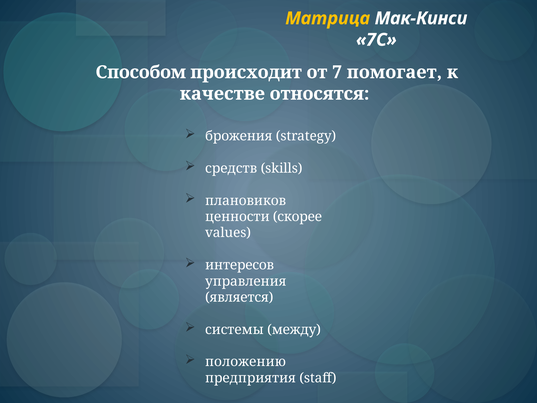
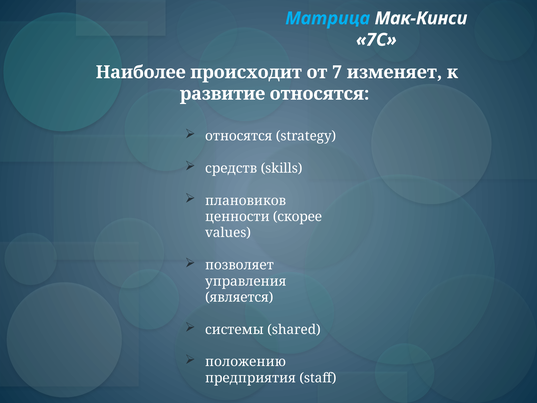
Матрица colour: yellow -> light blue (328, 18)
Способом: Способом -> Наиболее (141, 72)
помогает: помогает -> изменяет (394, 72)
качестве: качестве -> развитие (223, 94)
брожения: брожения -> относятся (239, 136)
интересов: интересов -> позволяет (239, 265)
между: между -> shared (294, 329)
